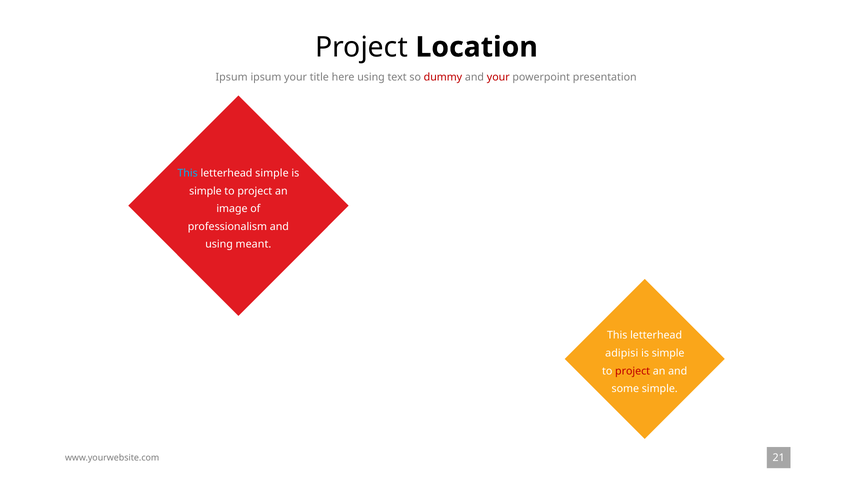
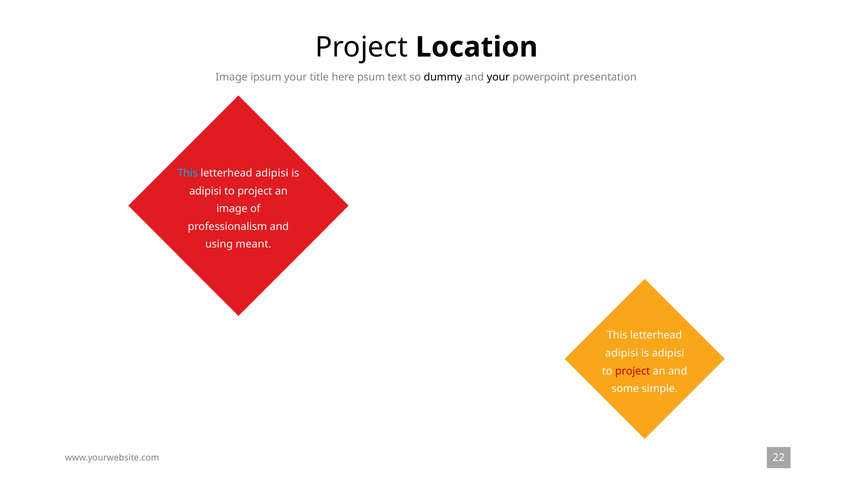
Ipsum: Ipsum -> Image (232, 77)
here using: using -> psum (371, 77)
dummy colour: red -> black (443, 77)
your colour: red -> black (498, 77)
simple: simple -> adipisi (272, 173)
simple: simple -> adipisi (205, 191)
simple: simple -> adipisi (668, 353)
21: 21 -> 22 (779, 457)
